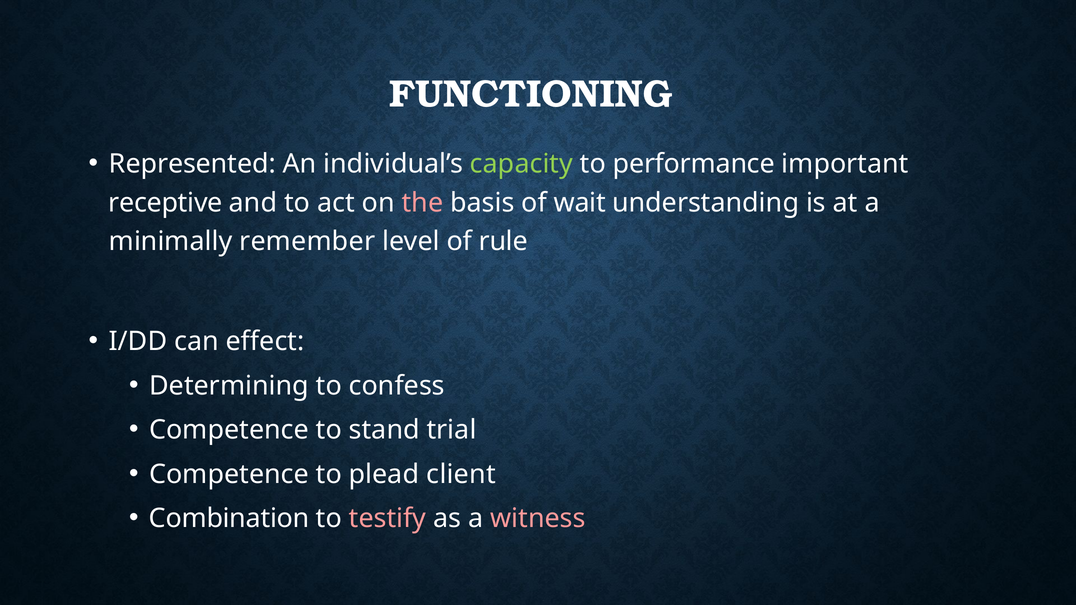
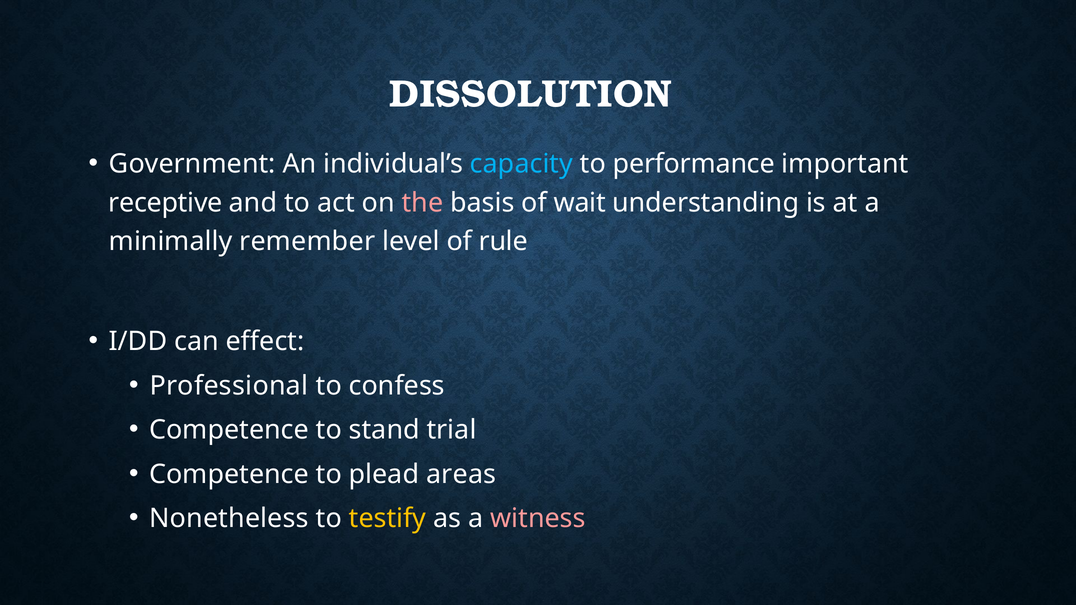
FUNCTIONING: FUNCTIONING -> DISSOLUTION (531, 94)
Represented: Represented -> Government (192, 164)
capacity colour: light green -> light blue (521, 164)
Determining: Determining -> Professional (229, 386)
client: client -> areas (461, 474)
Combination: Combination -> Nonetheless (229, 519)
testify colour: pink -> yellow (388, 519)
